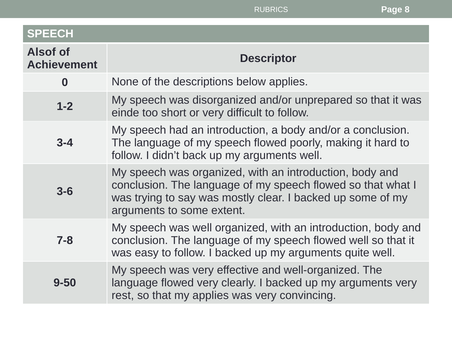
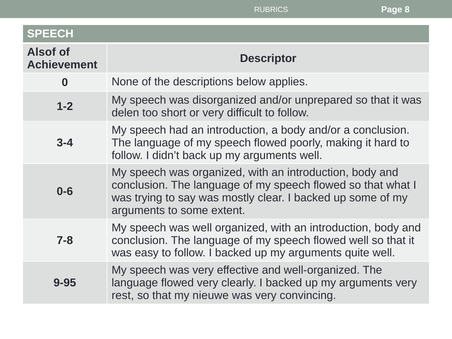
einde: einde -> delen (125, 113)
3-6: 3-6 -> 0-6 (65, 191)
9-50: 9-50 -> 9-95 (65, 283)
my applies: applies -> nieuwe (211, 295)
